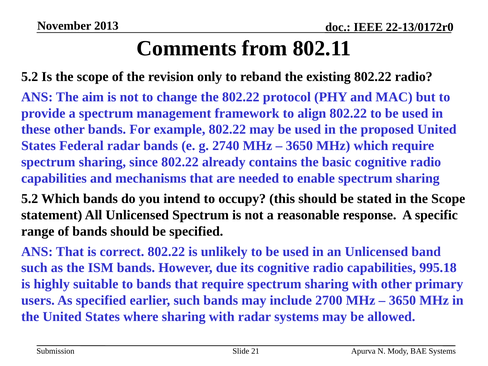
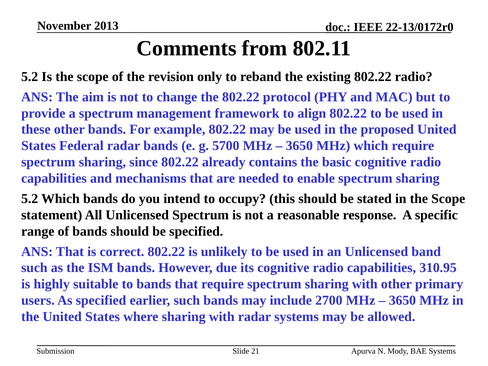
2740: 2740 -> 5700 (226, 146)
995.18: 995.18 -> 310.95 (438, 268)
